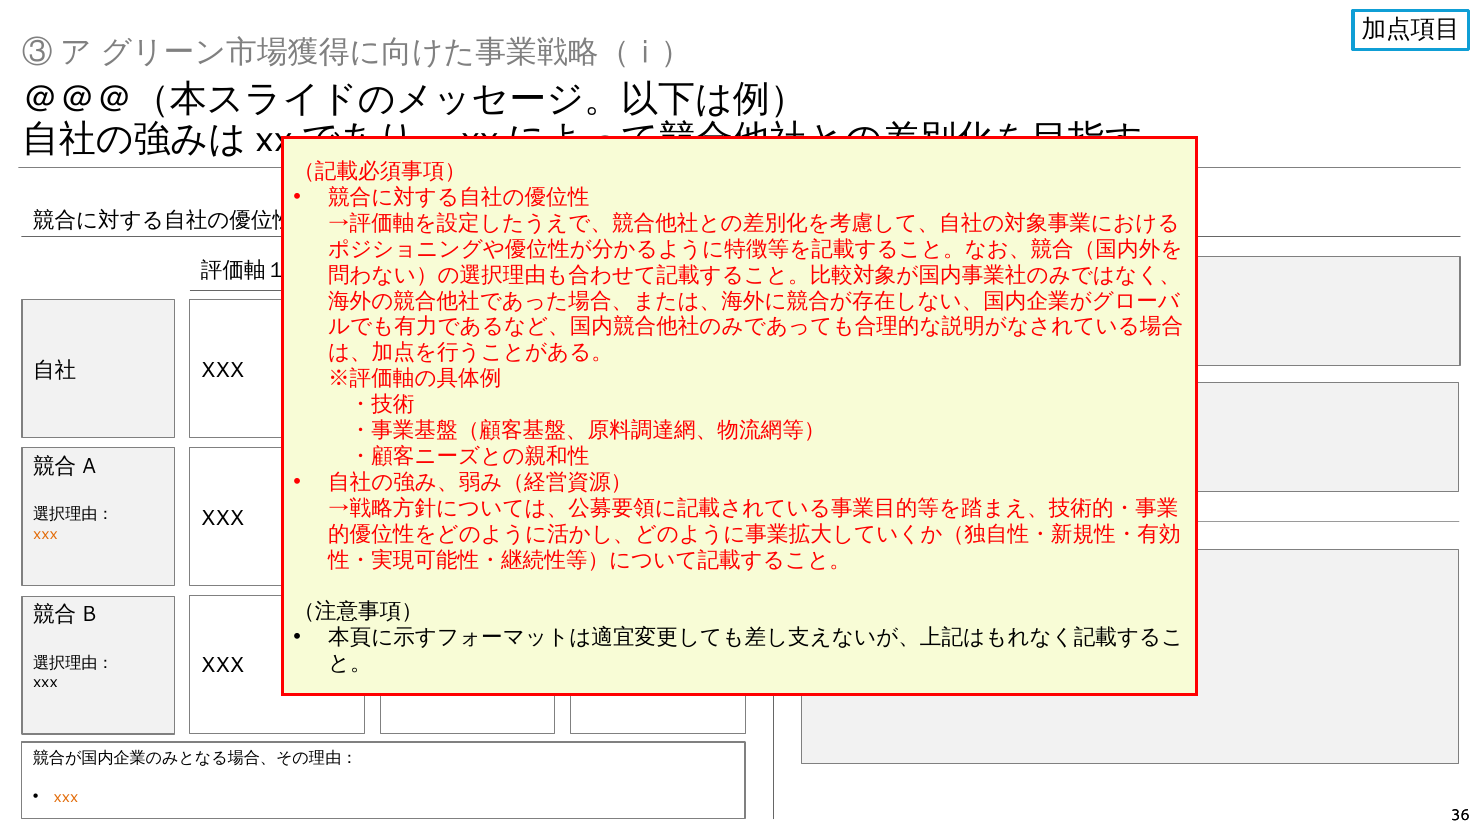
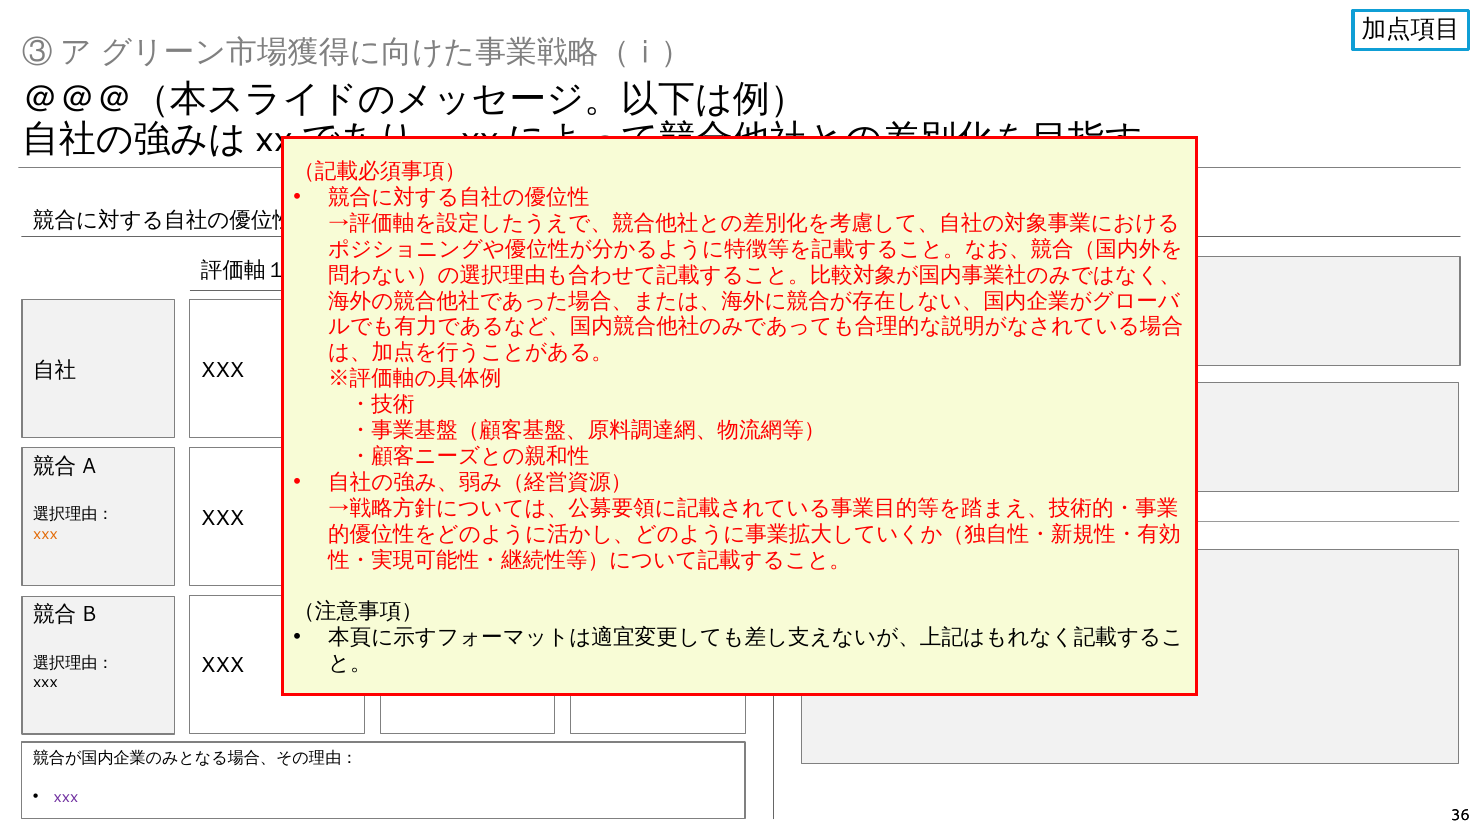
xxx colour: orange -> purple (66, 797)
